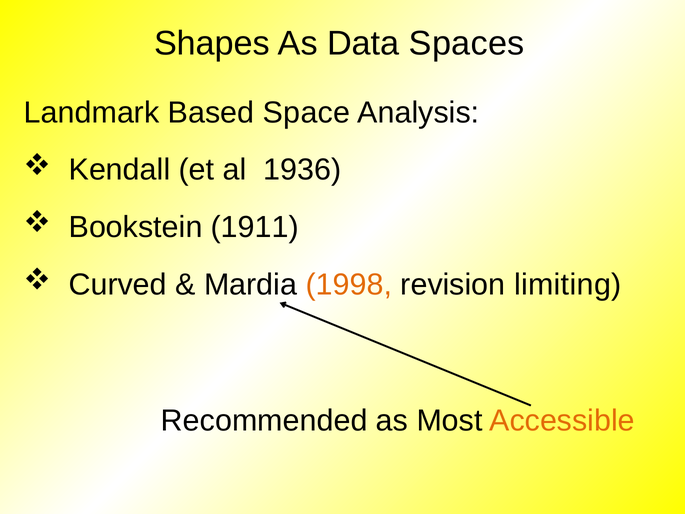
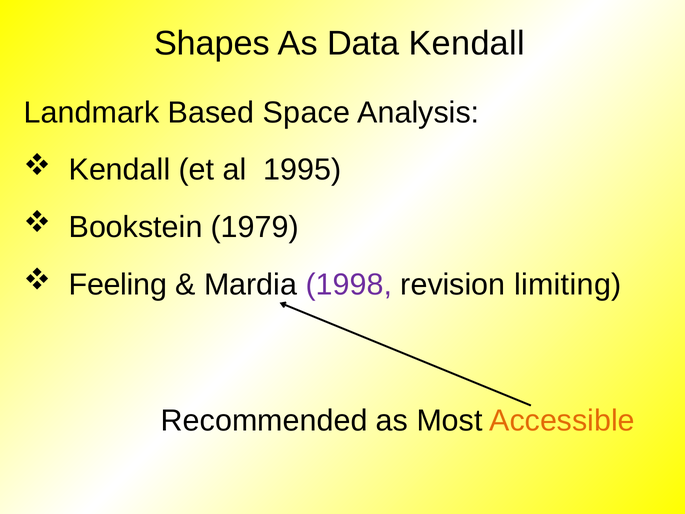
Data Spaces: Spaces -> Kendall (467, 44)
1936: 1936 -> 1995 (302, 170)
1911: 1911 -> 1979 (255, 227)
Curved: Curved -> Feeling (118, 284)
1998 colour: orange -> purple (349, 284)
